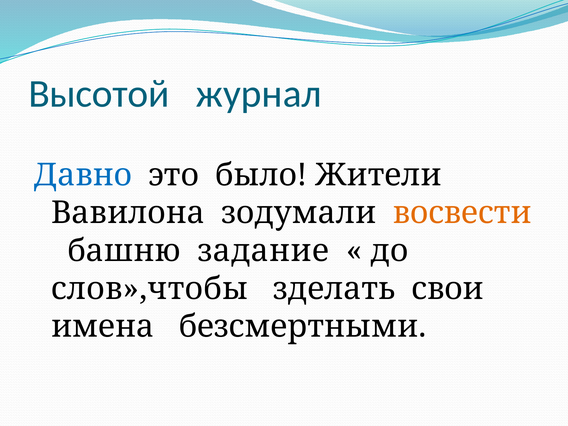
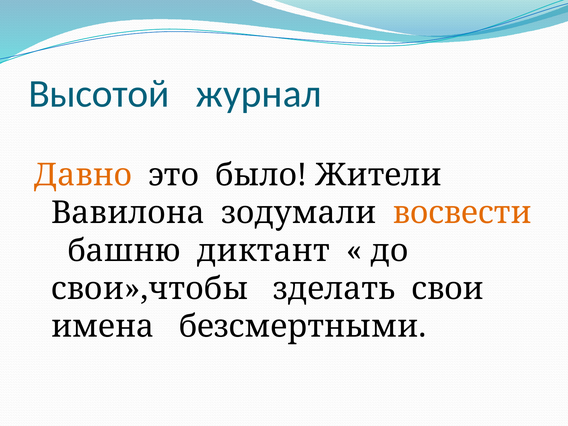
Давно colour: blue -> orange (83, 175)
задание: задание -> диктант (263, 251)
слов»,чтобы: слов»,чтобы -> свои»,чтобы (150, 289)
